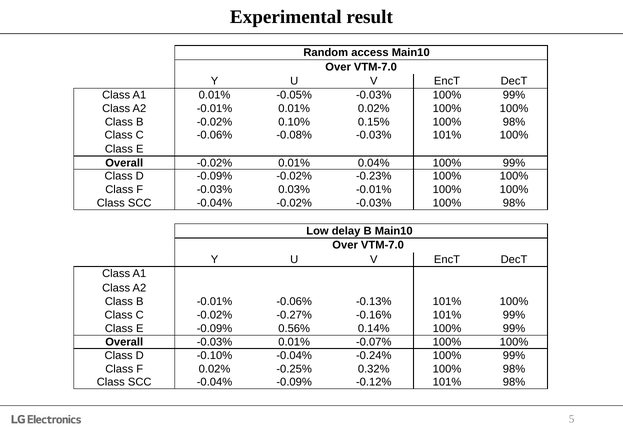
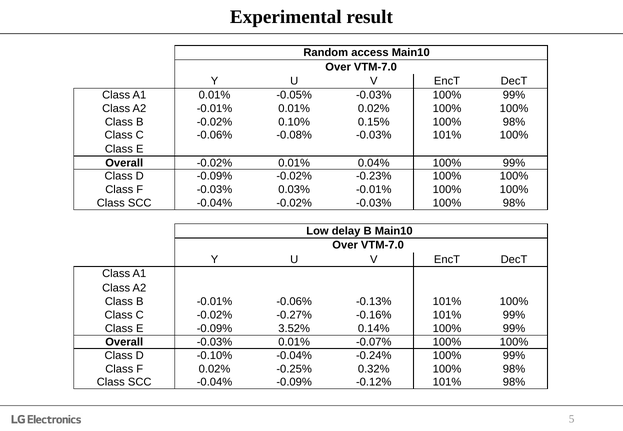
0.56%: 0.56% -> 3.52% (294, 329)
